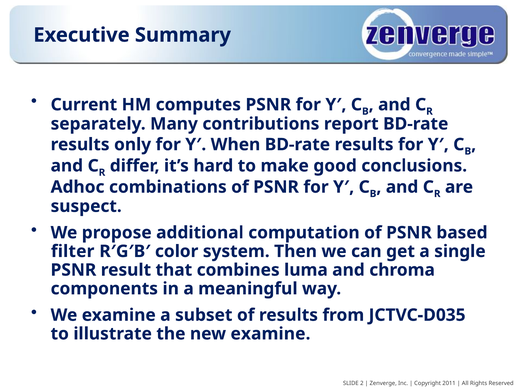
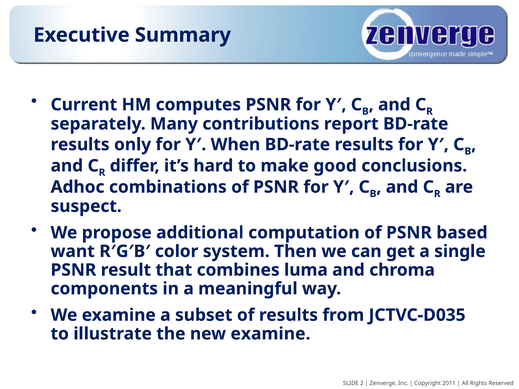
filter: filter -> want (73, 251)
